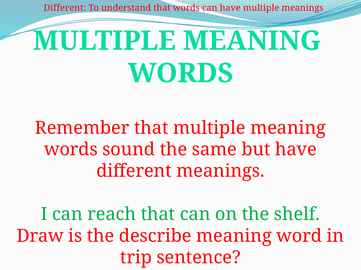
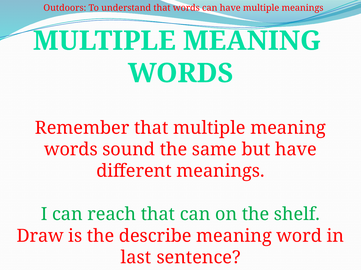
Different: Different -> Outdoors (65, 8)
trip: trip -> last (136, 258)
